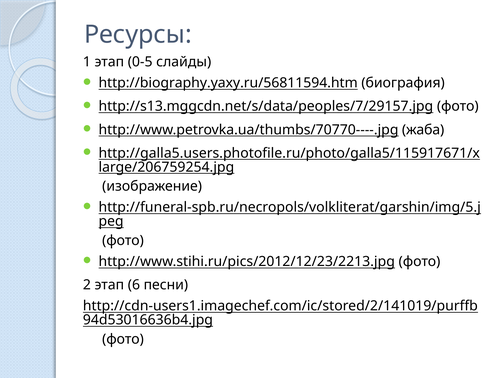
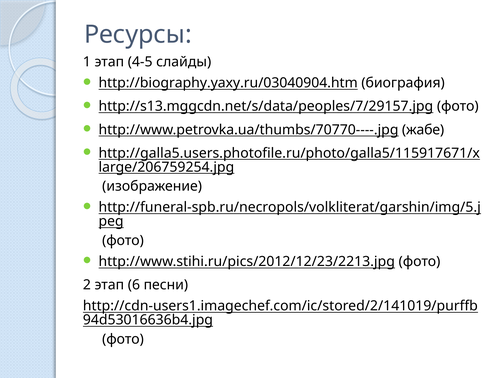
0-5: 0-5 -> 4-5 (140, 62)
http://biography.yaxy.ru/56811594.htm: http://biography.yaxy.ru/56811594.htm -> http://biography.yaxy.ru/03040904.htm (228, 83)
жаба: жаба -> жабе (423, 130)
